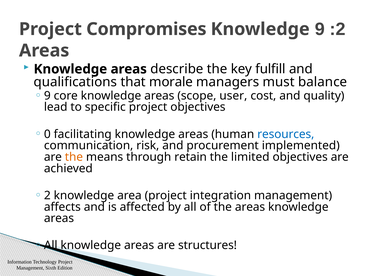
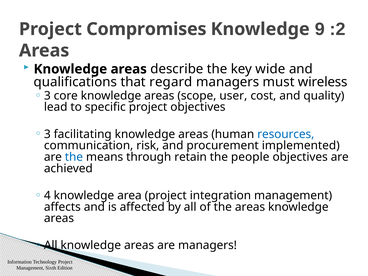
fulfill: fulfill -> wide (270, 69)
morale: morale -> regard (171, 82)
balance: balance -> wireless (323, 82)
9: 9 -> 3 (47, 96)
0: 0 -> 3 (47, 134)
the colour: orange -> blue (74, 157)
limited: limited -> people (250, 157)
2: 2 -> 4 (47, 195)
are structures: structures -> managers (207, 245)
